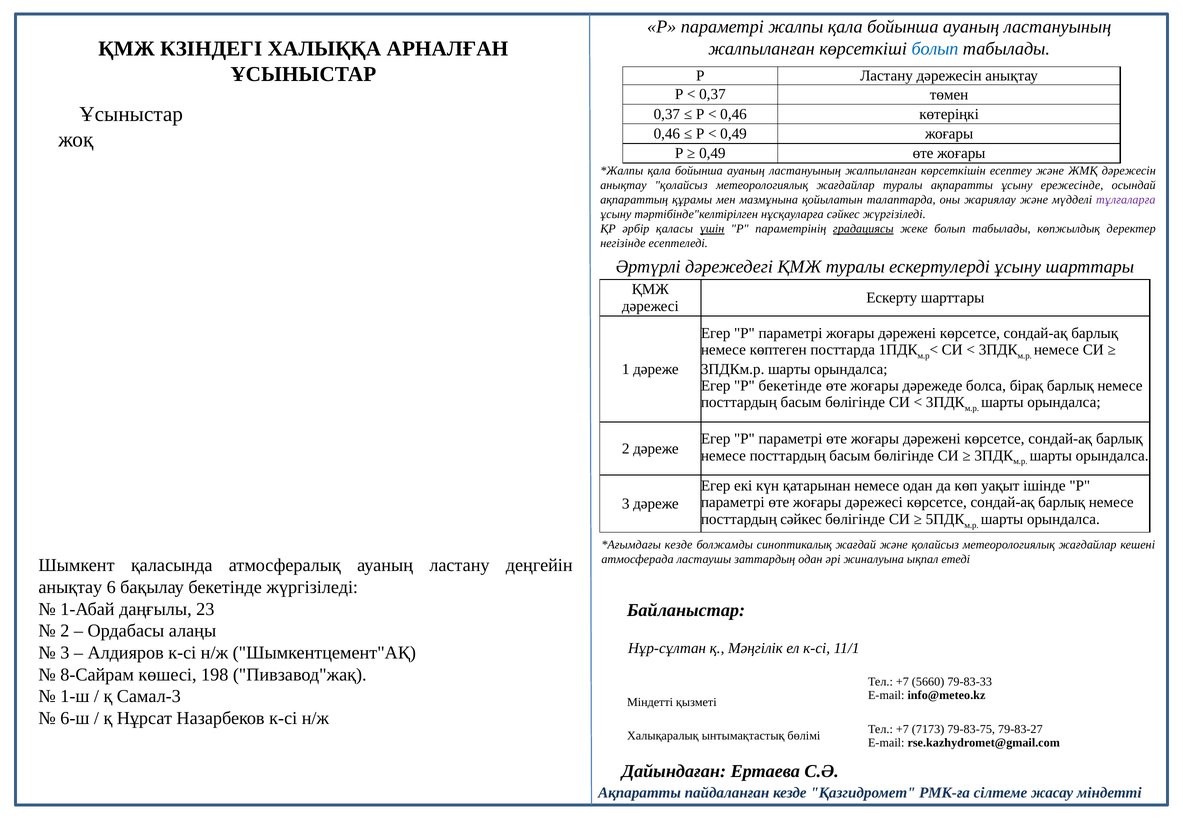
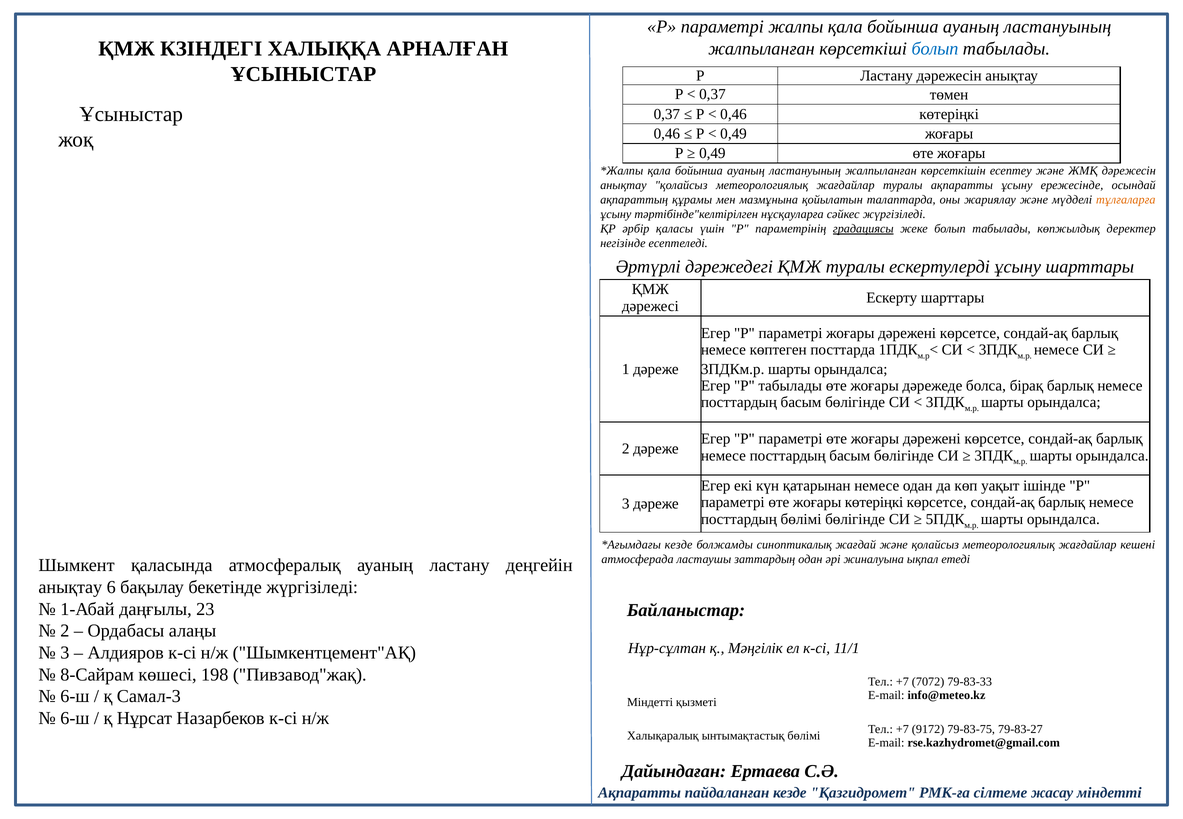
тұлғаларға colour: purple -> orange (1126, 200)
үшін underline: present -> none (712, 229)
P бекетінде: бекетінде -> табылады (790, 386)
жоғары дәрежесі: дәрежесі -> көтеріңкі (874, 502)
посттардың сәйкес: сәйкес -> бөлімі (801, 519)
5660: 5660 -> 7072 (928, 682)
1-ш: 1-ш -> 6-ш (75, 696)
7173: 7173 -> 9172 (928, 729)
